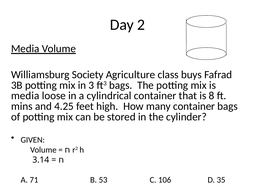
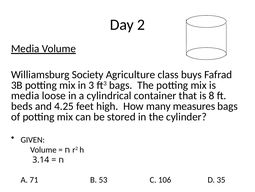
mins: mins -> beds (22, 106)
many container: container -> measures (194, 106)
